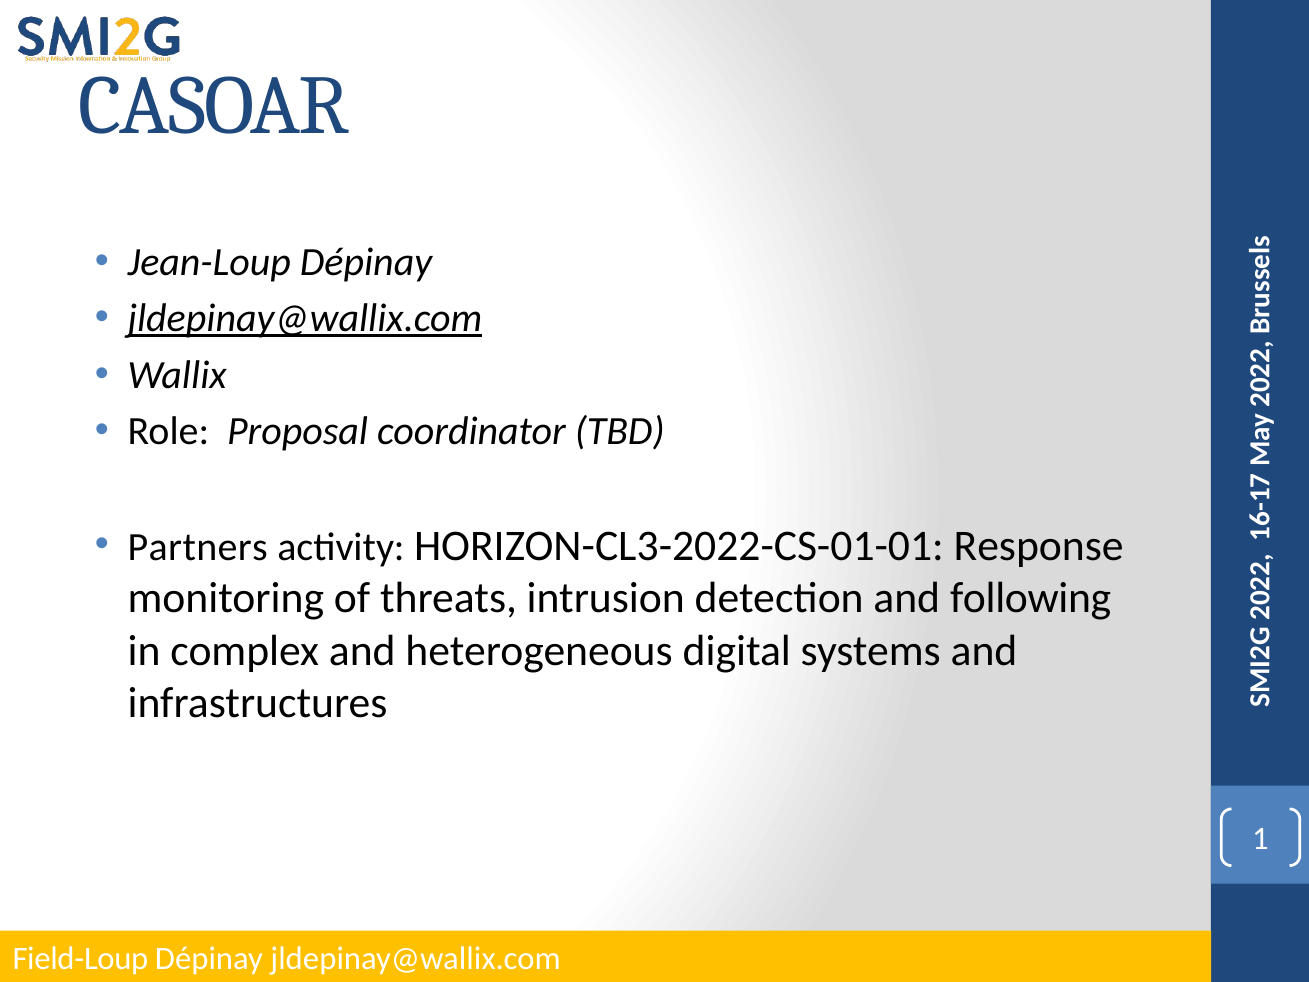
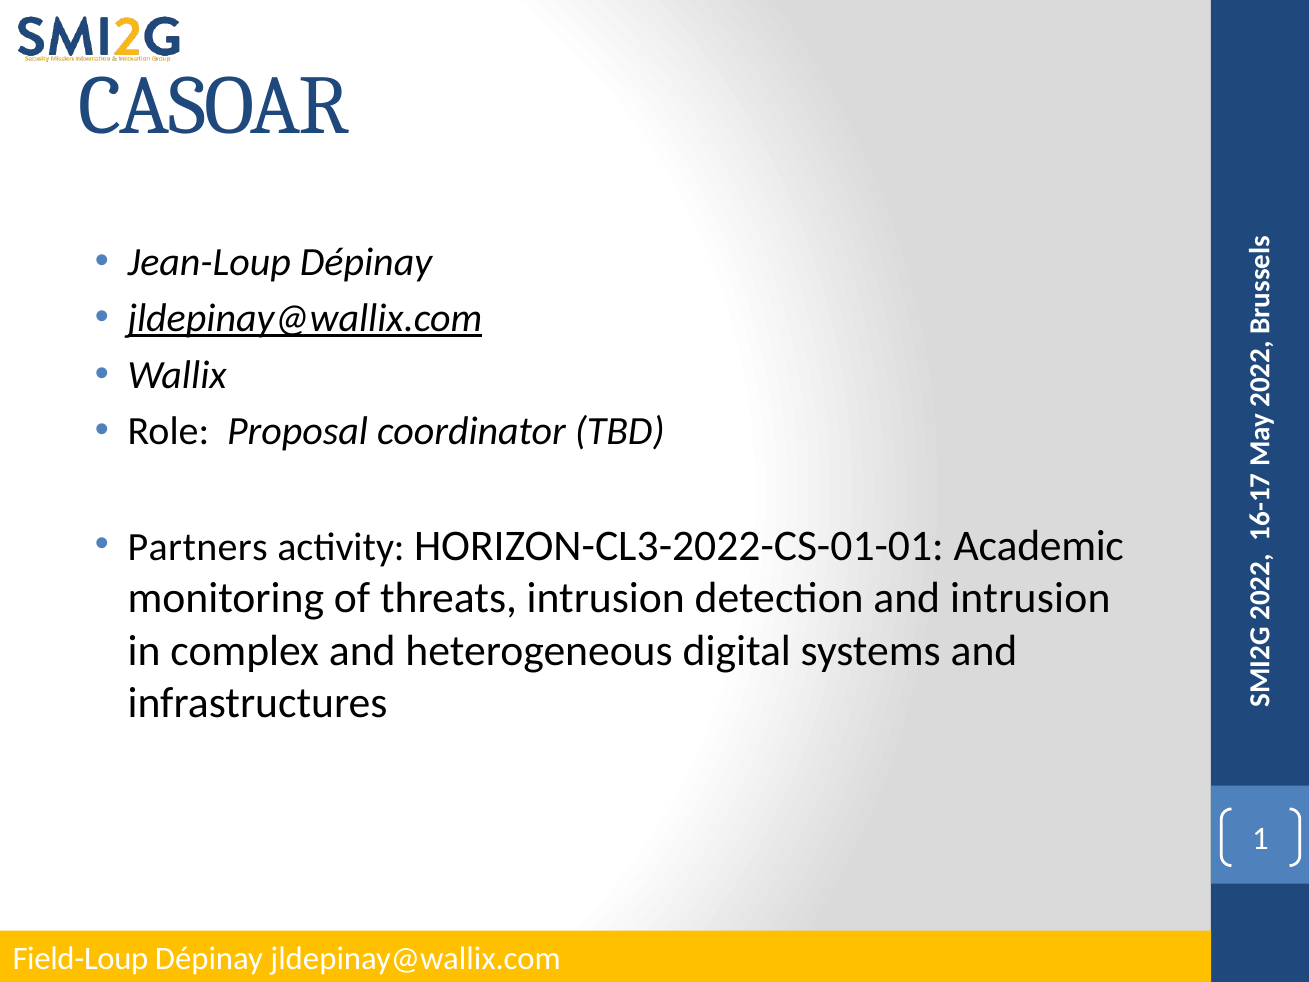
Response: Response -> Academic (1039, 546)
and following: following -> intrusion (1030, 598)
